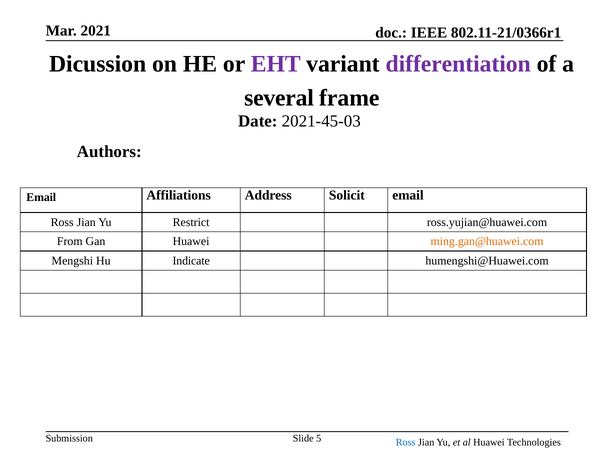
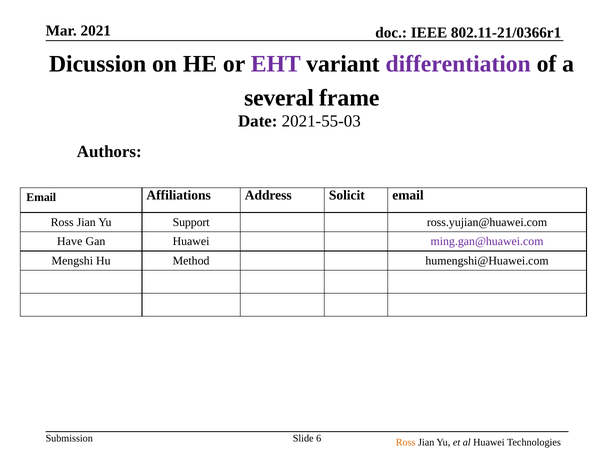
2021-45-03: 2021-45-03 -> 2021-55-03 (321, 121)
Restrict: Restrict -> Support (191, 222)
From: From -> Have (70, 241)
ming.gan@huawei.com colour: orange -> purple (487, 241)
Indicate: Indicate -> Method (191, 261)
5: 5 -> 6 (319, 438)
Ross colour: blue -> orange (406, 442)
